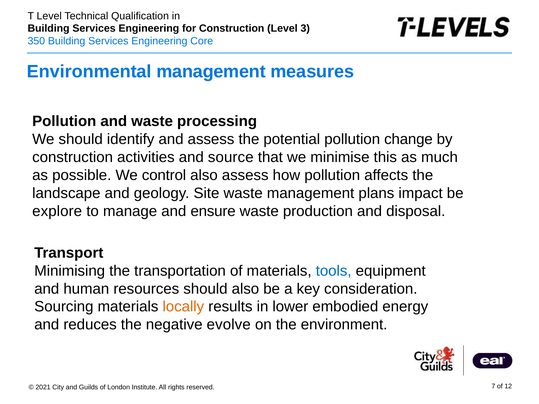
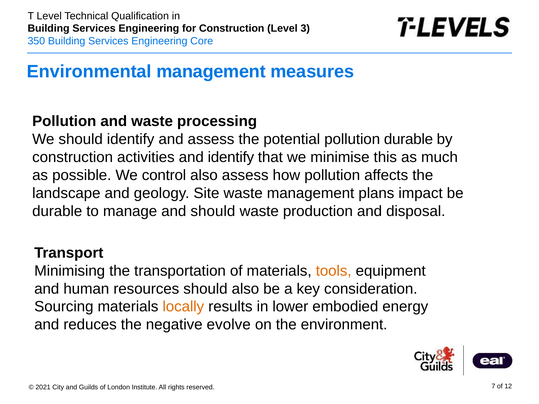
pollution change: change -> durable (408, 139)
and source: source -> identify (231, 157)
explore: explore -> durable (57, 211)
and ensure: ensure -> should (213, 211)
tools colour: blue -> orange (334, 271)
